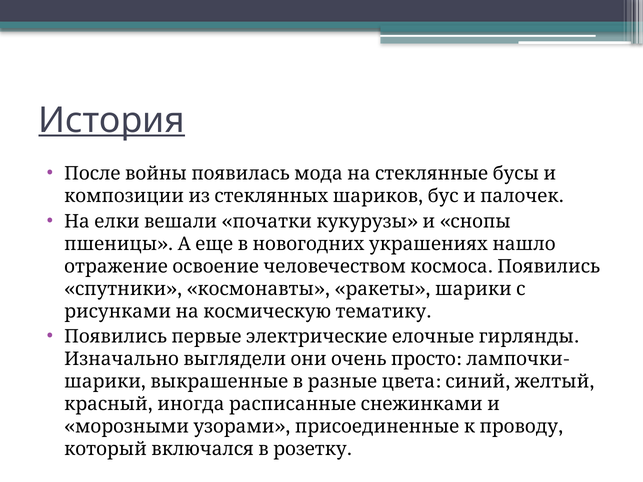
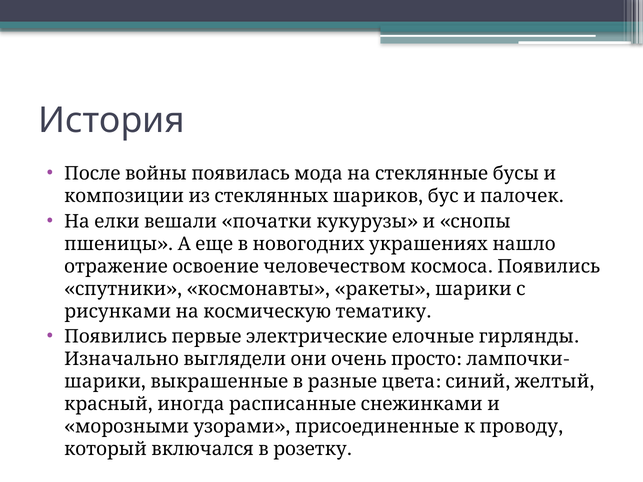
История underline: present -> none (112, 120)
